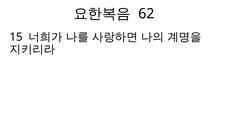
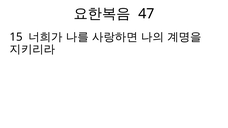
62: 62 -> 47 (146, 14)
